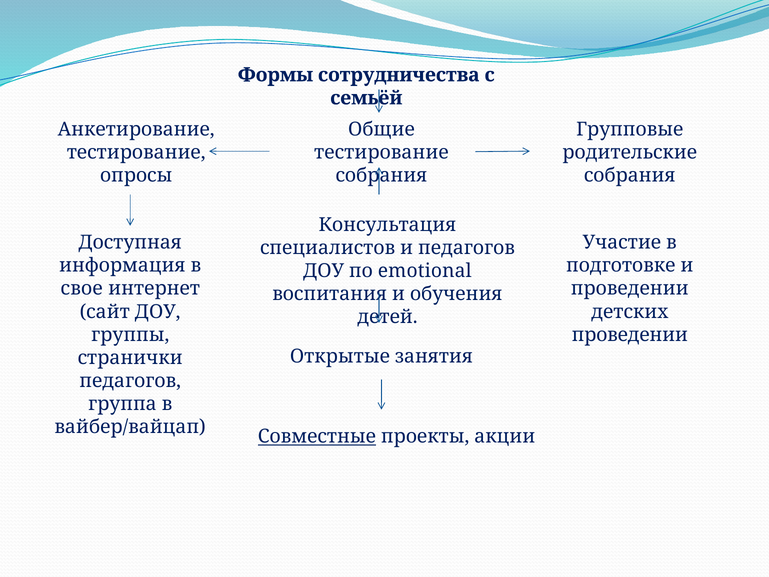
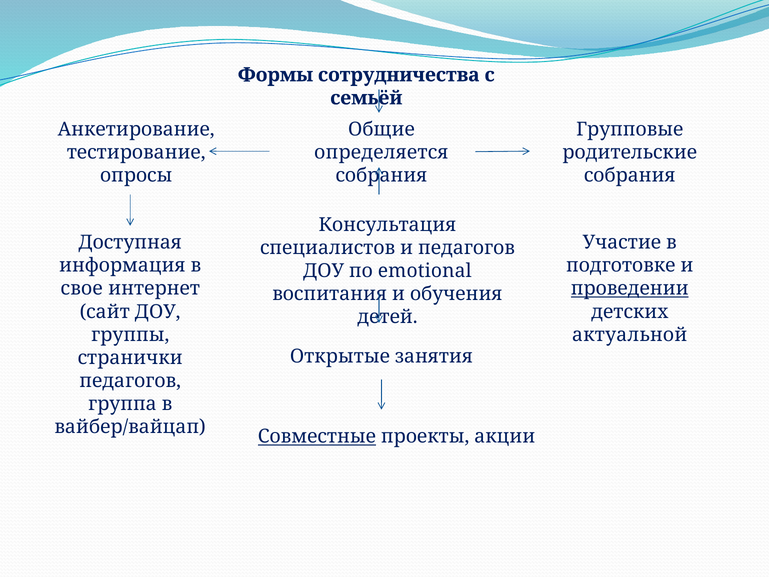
тестирование: тестирование -> определяется (381, 152)
проведении underline: none -> present (630, 288)
проведении: проведении -> актуальной (630, 335)
